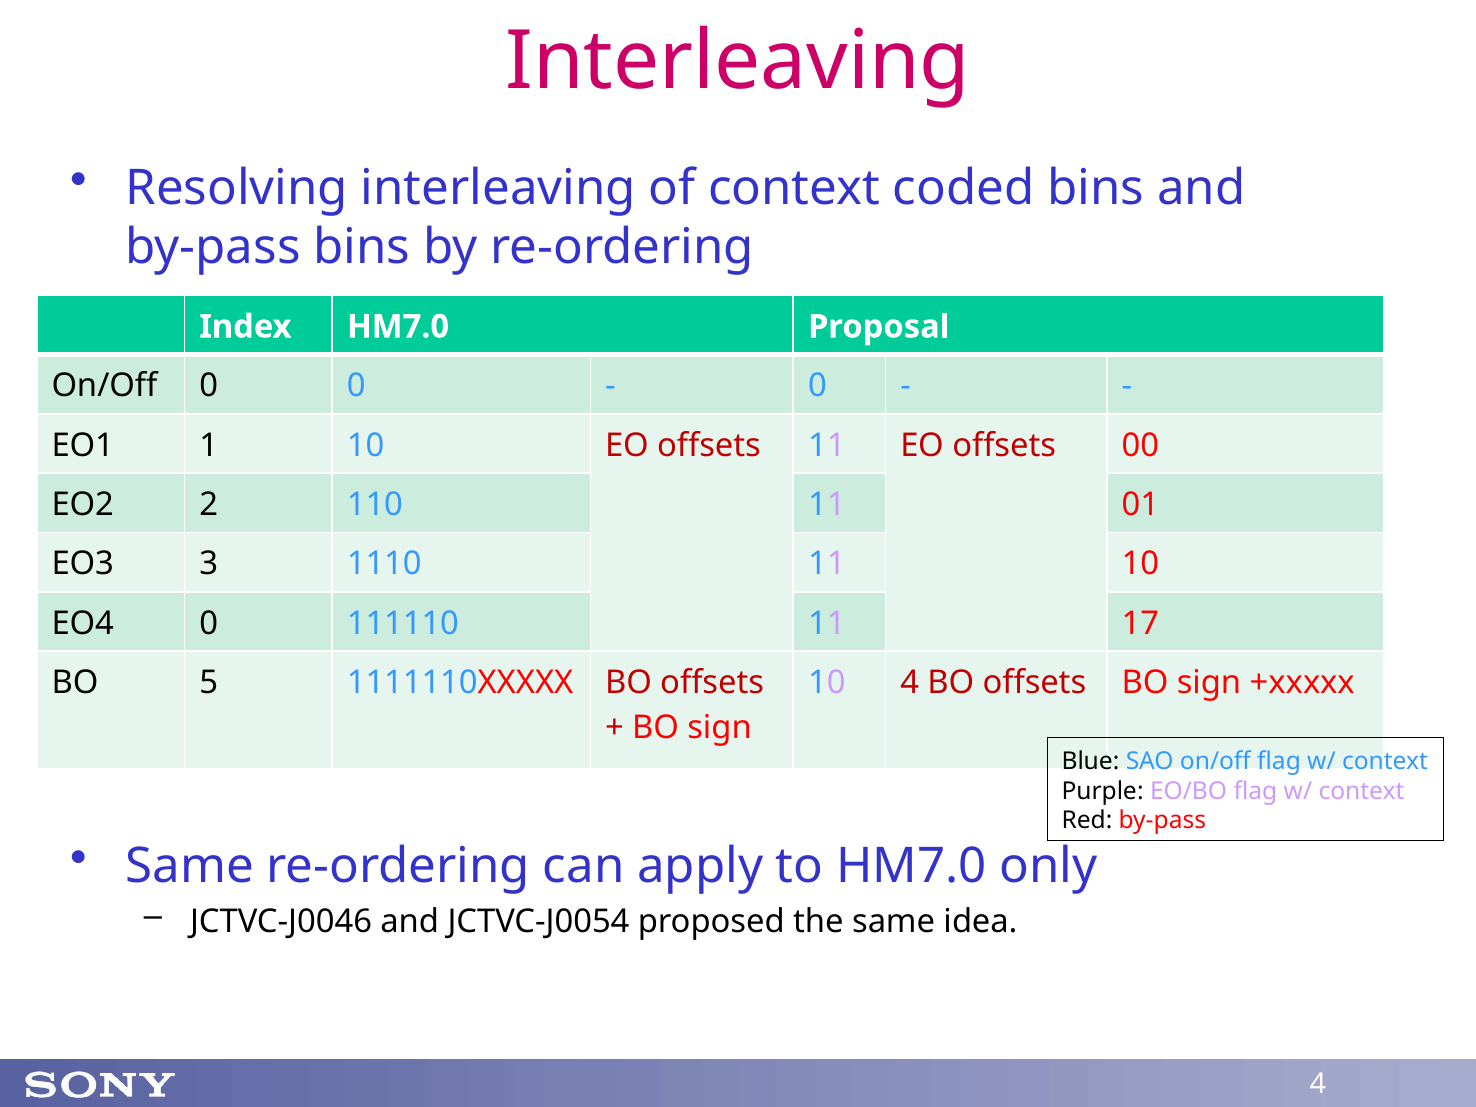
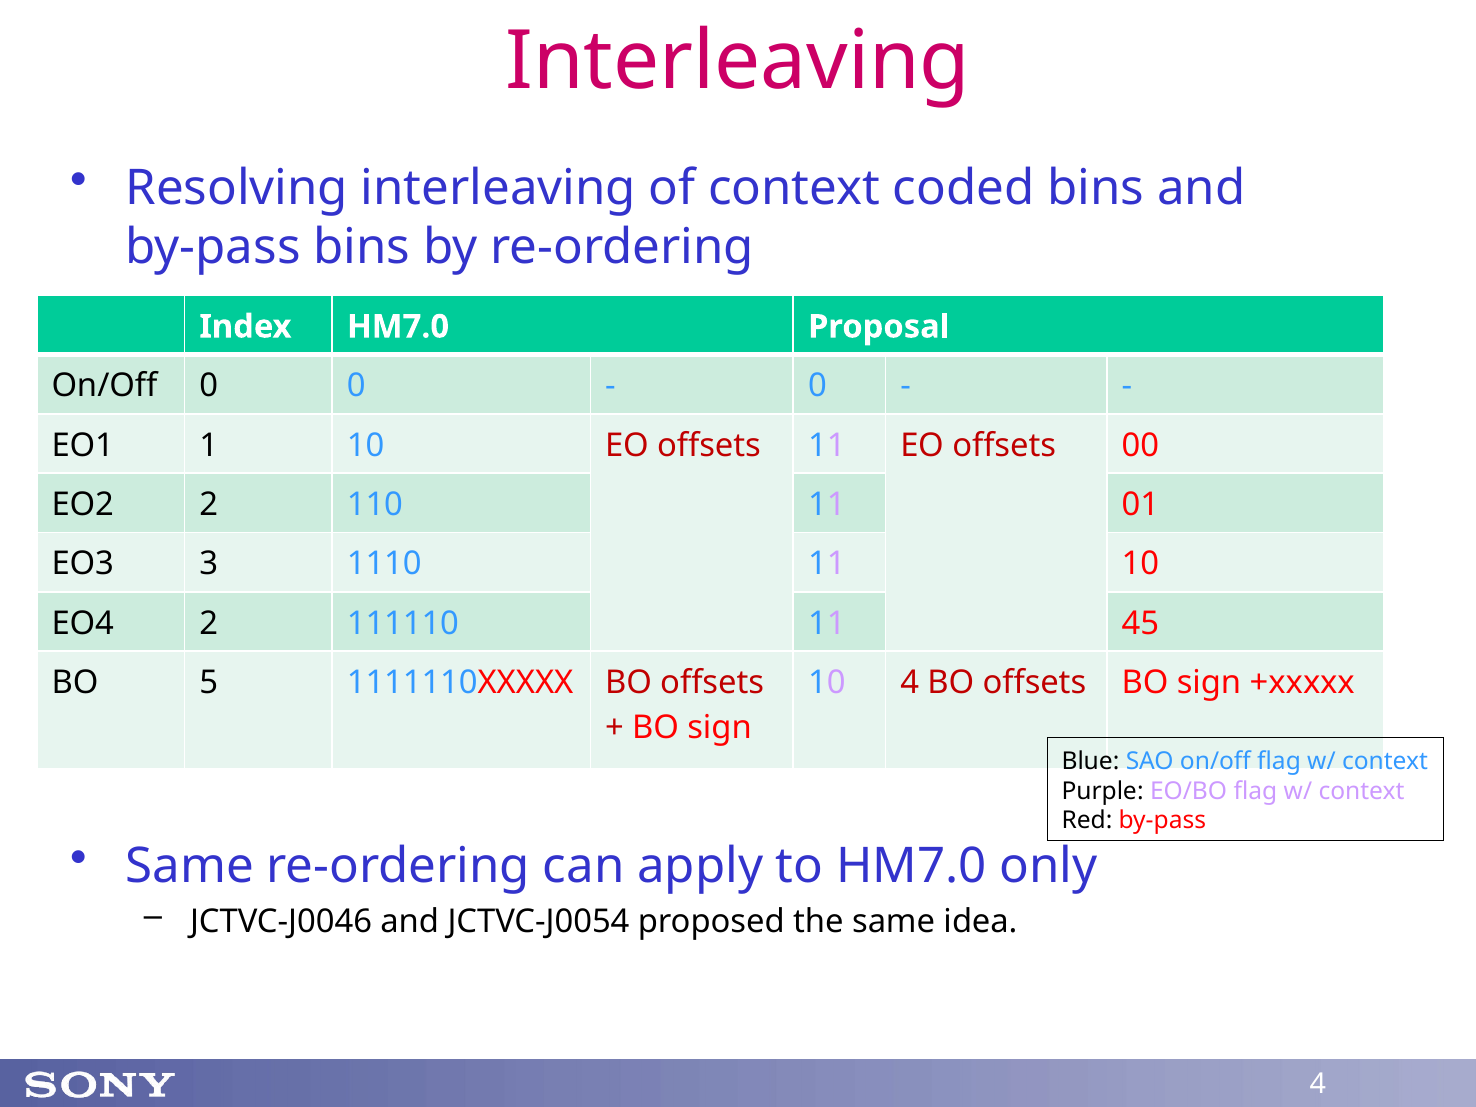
EO4 0: 0 -> 2 (209, 623)
17: 17 -> 45 (1140, 623)
